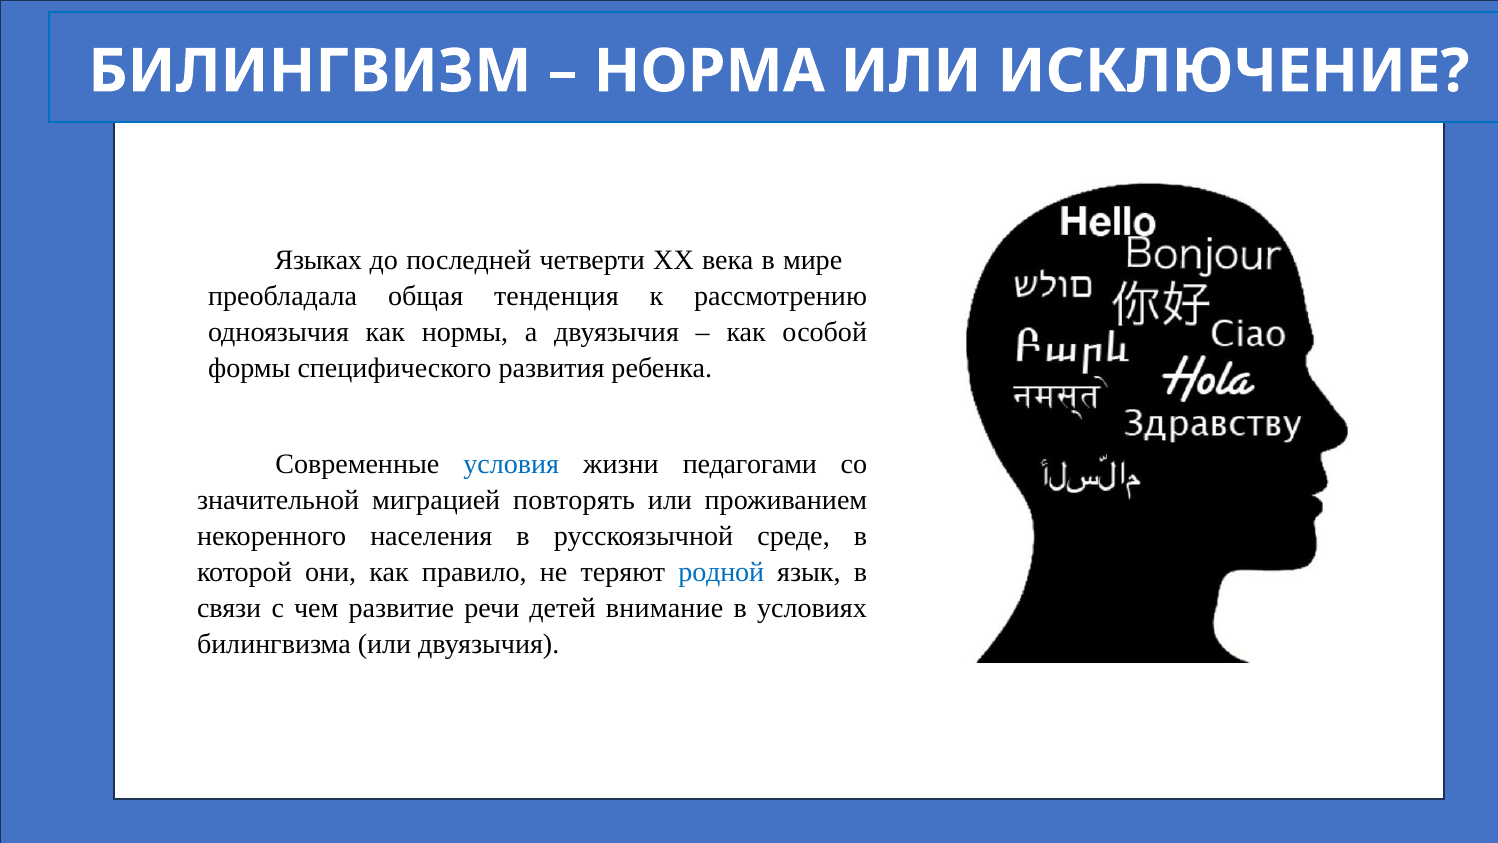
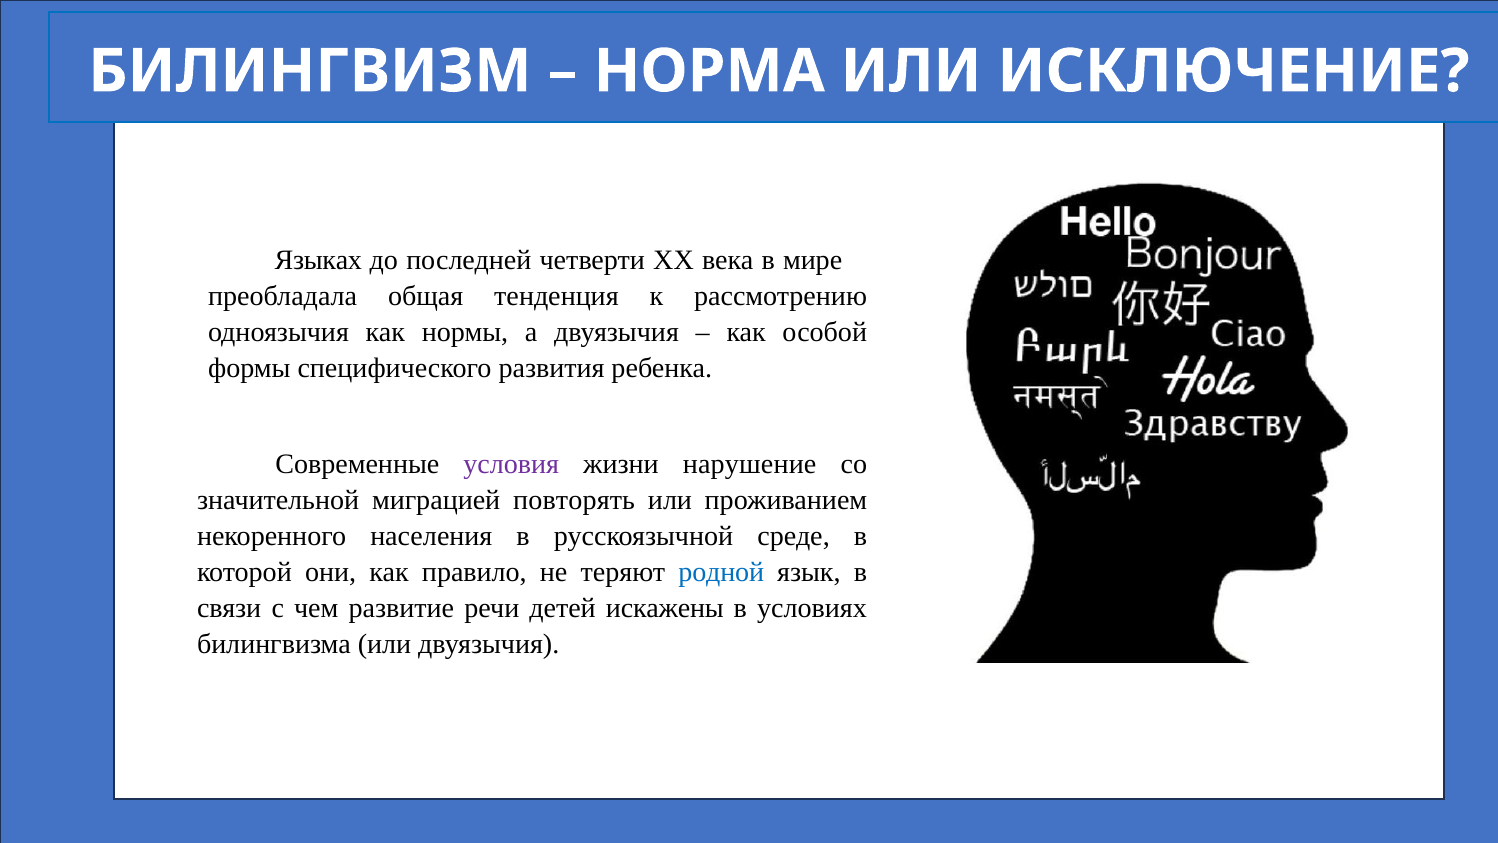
условия colour: blue -> purple (511, 464)
педагогами: педагогами -> нарушение (750, 464)
внимание: внимание -> искажены (665, 608)
